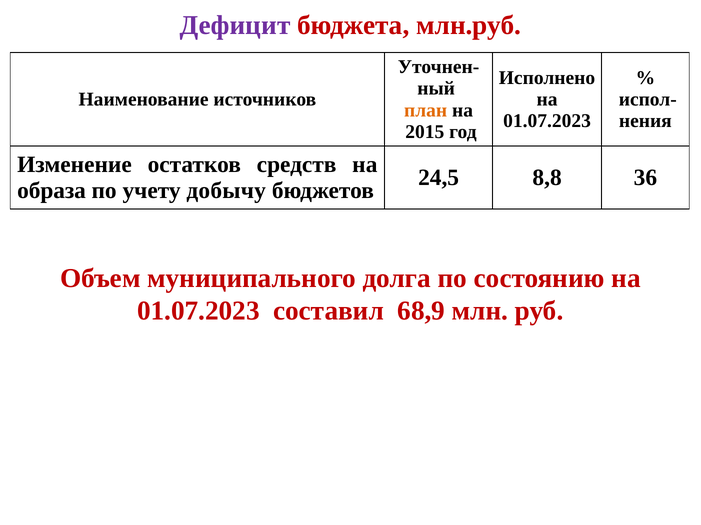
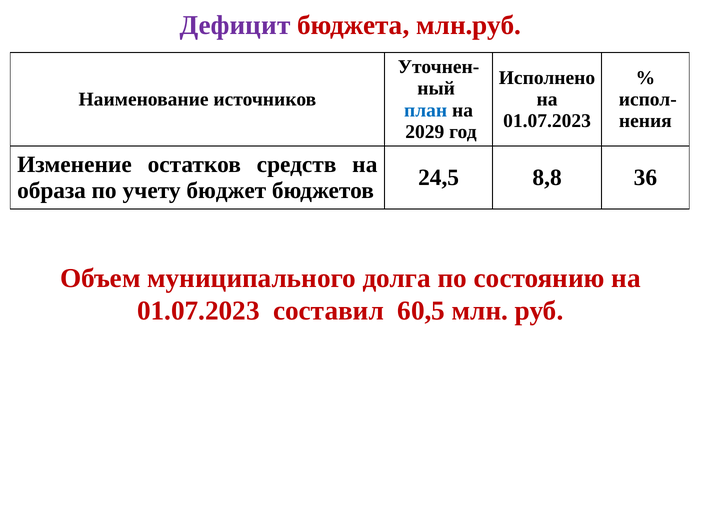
план colour: orange -> blue (426, 110)
2015: 2015 -> 2029 (425, 132)
добычу: добычу -> бюджет (226, 191)
68,9: 68,9 -> 60,5 (421, 311)
